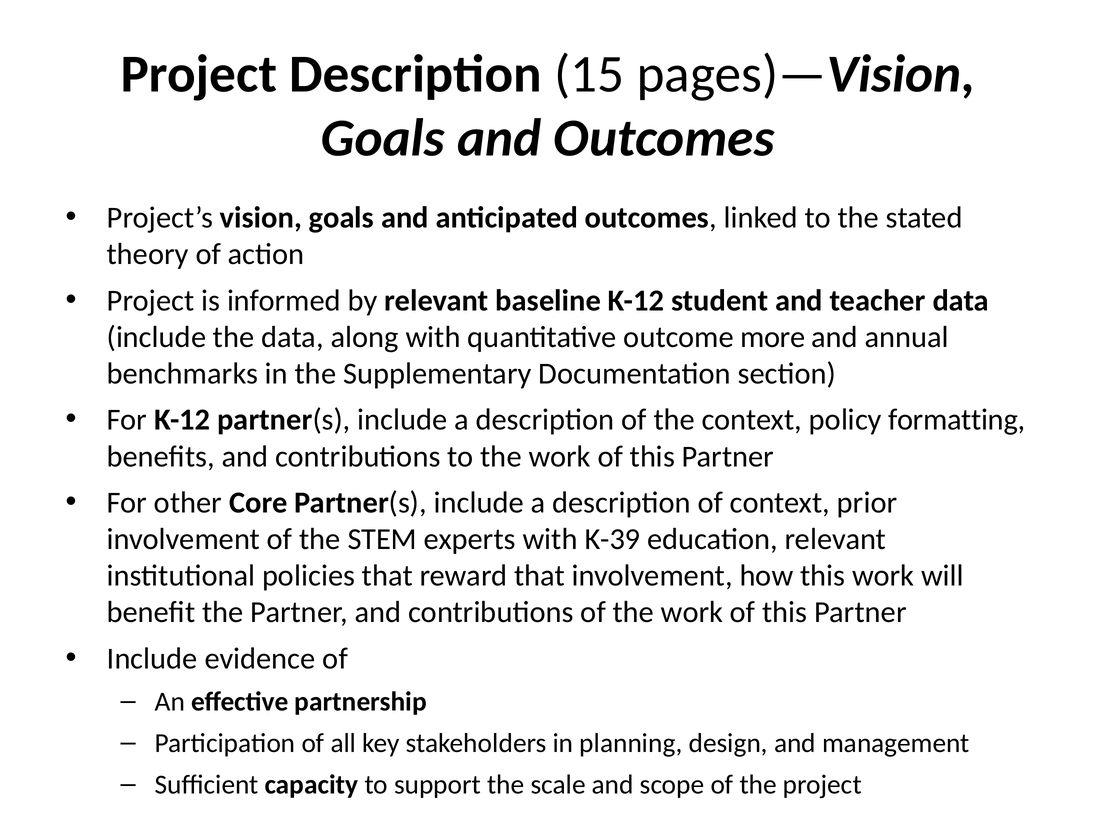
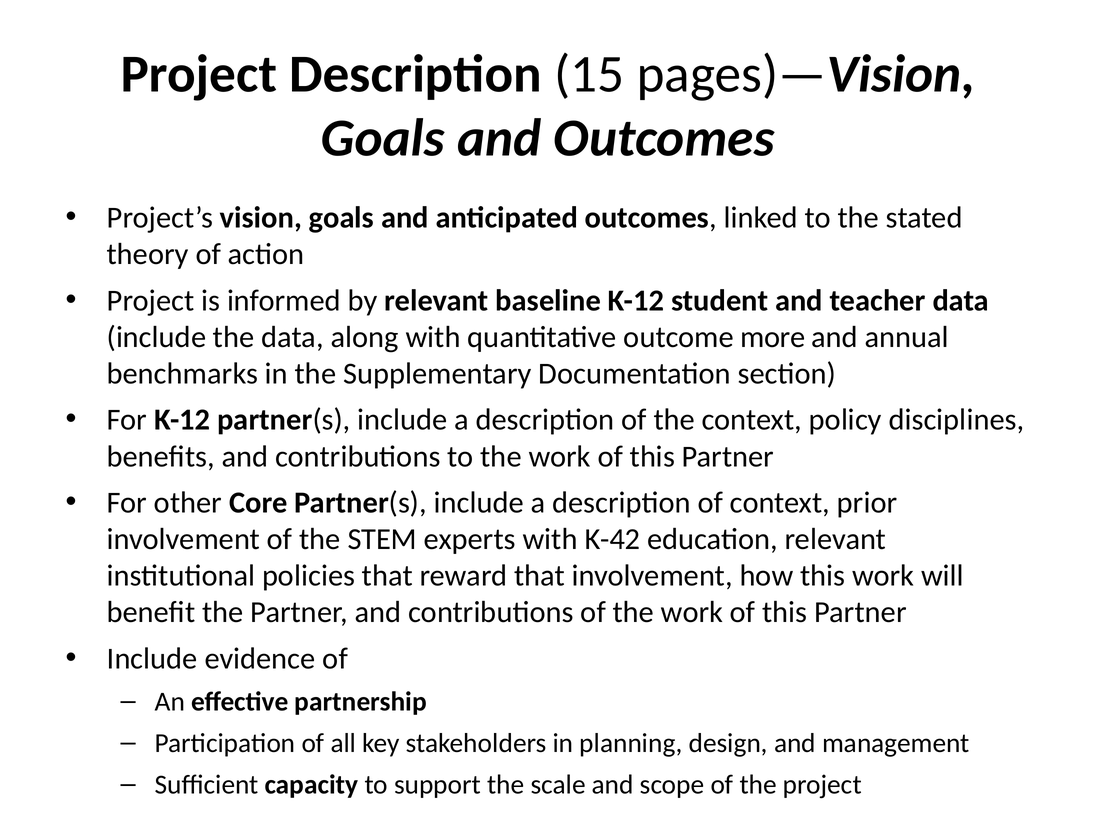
formatting: formatting -> disciplines (956, 420)
K-39: K-39 -> K-42 (612, 539)
